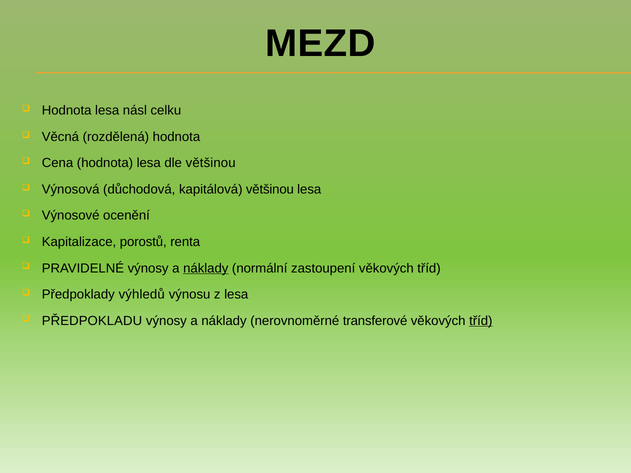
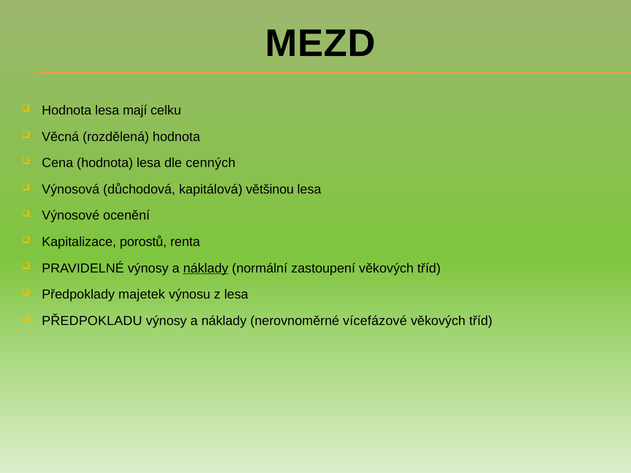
násl: násl -> mají (135, 111)
dle většinou: většinou -> cenných (211, 163)
výhledů: výhledů -> majetek (142, 295)
transferové: transferové -> vícefázové (375, 321)
tříd underline: present -> none (481, 321)
